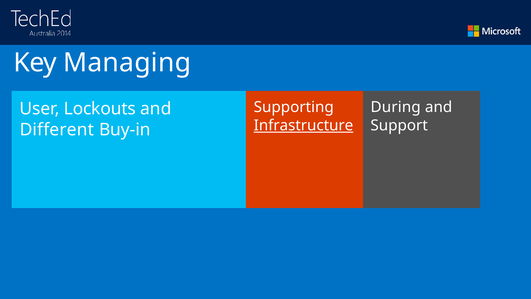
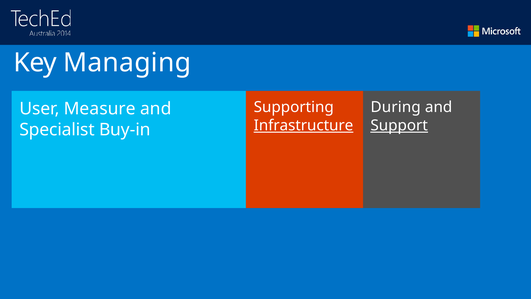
Lockouts: Lockouts -> Measure (100, 109)
Support underline: none -> present (399, 125)
Different: Different -> Specialist (57, 129)
